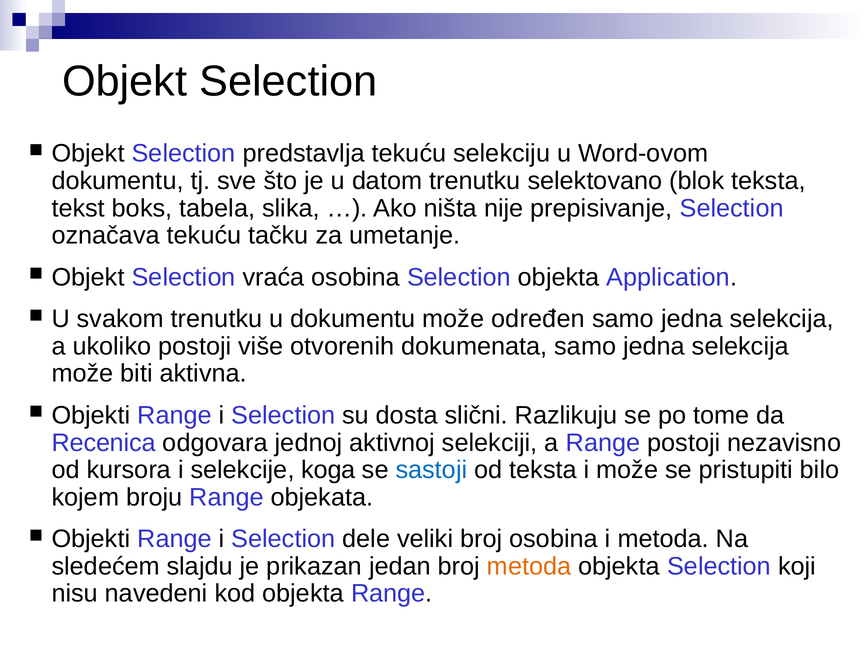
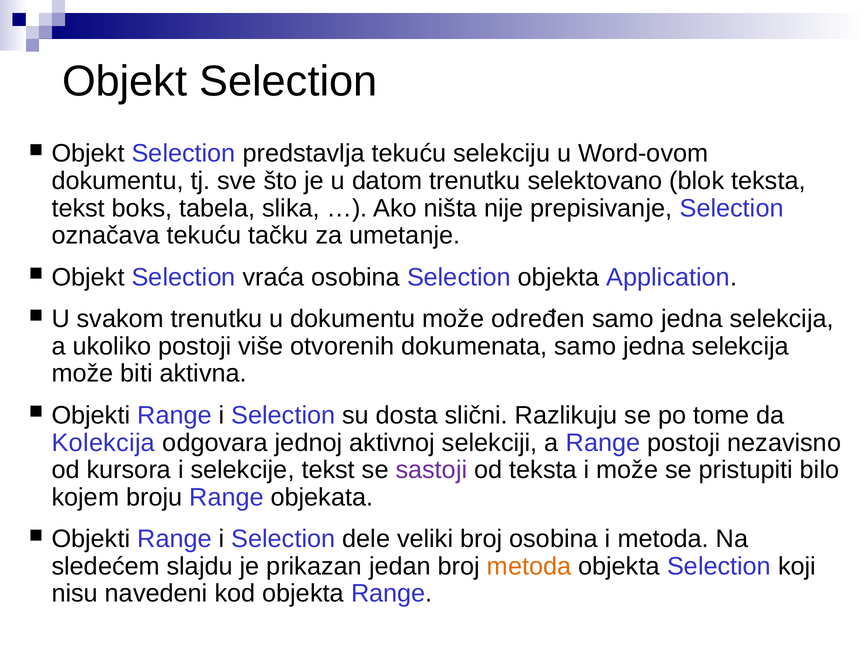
Recenica: Recenica -> Kolekcija (103, 443)
selekcije koga: koga -> tekst (328, 470)
sastoji colour: blue -> purple (431, 470)
